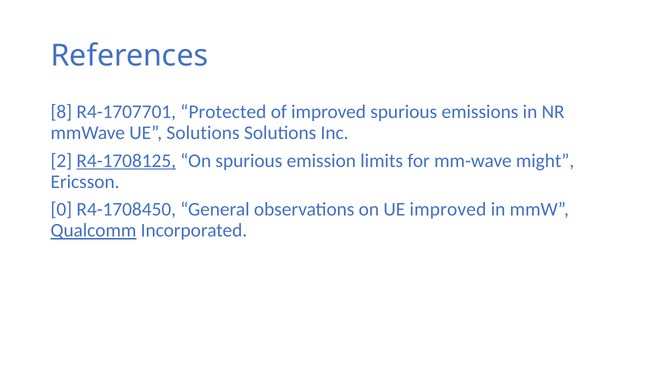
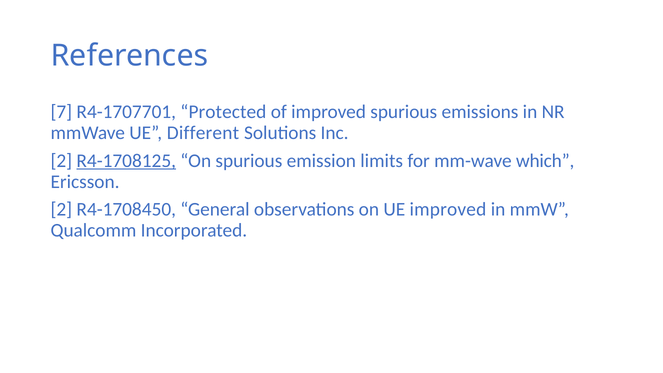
8: 8 -> 7 (61, 112)
UE Solutions: Solutions -> Different (203, 133)
might: might -> which (545, 161)
0: 0 -> 2 (61, 209)
Qualcomm underline: present -> none (93, 230)
